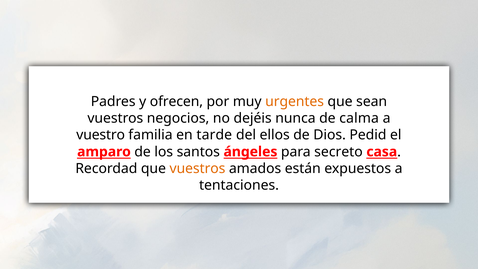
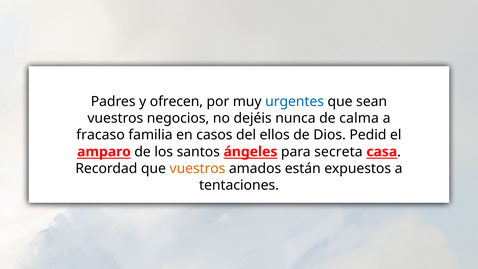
urgentes colour: orange -> blue (295, 101)
vuestro: vuestro -> fracaso (101, 135)
tarde: tarde -> casos (214, 135)
secreto: secreto -> secreta (338, 152)
